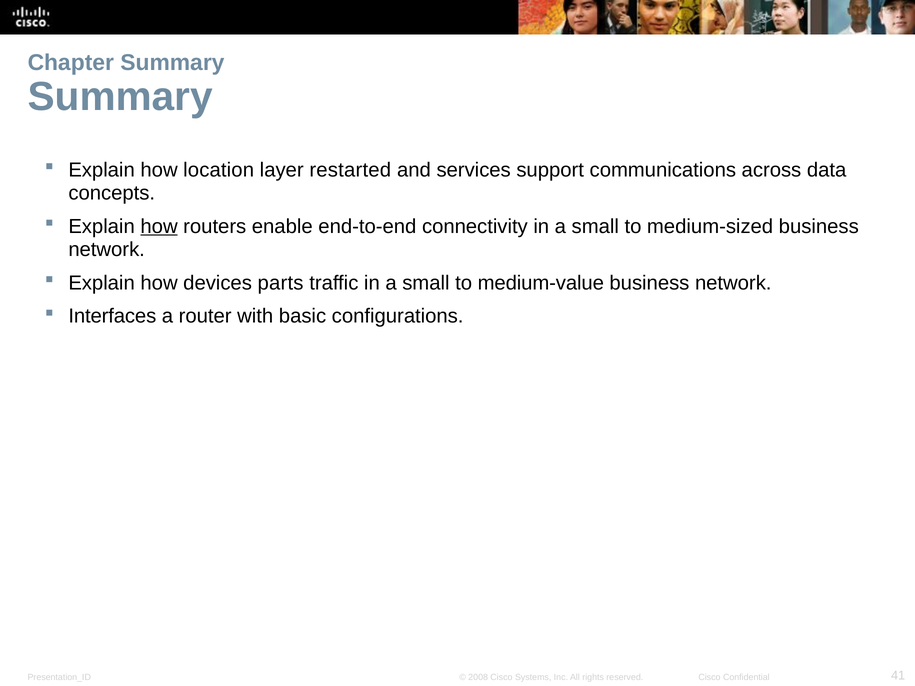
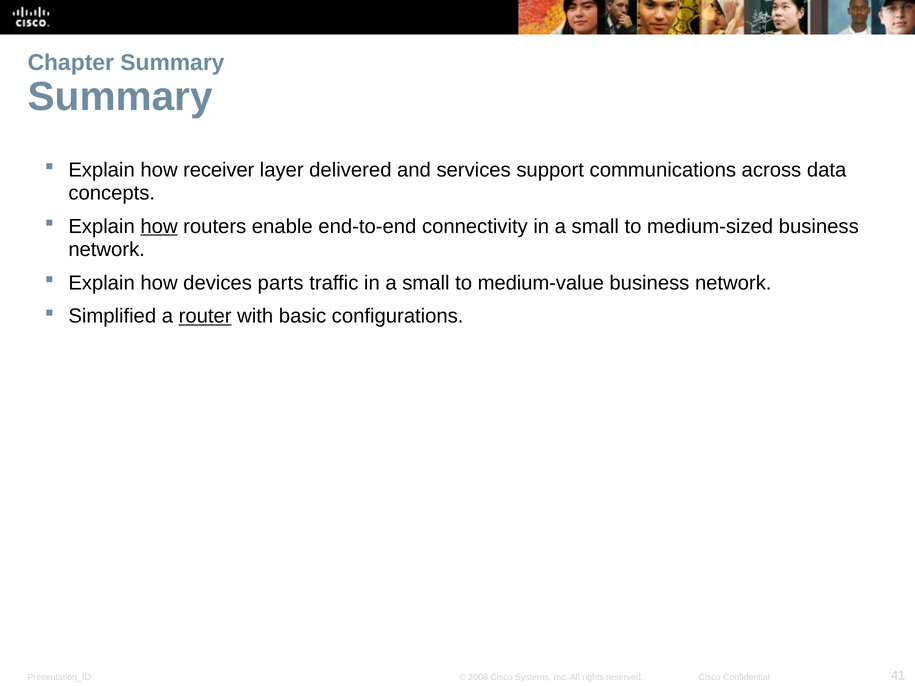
location: location -> receiver (219, 170)
restarted: restarted -> delivered (350, 170)
Interfaces: Interfaces -> Simplified (112, 316)
router underline: none -> present (205, 316)
